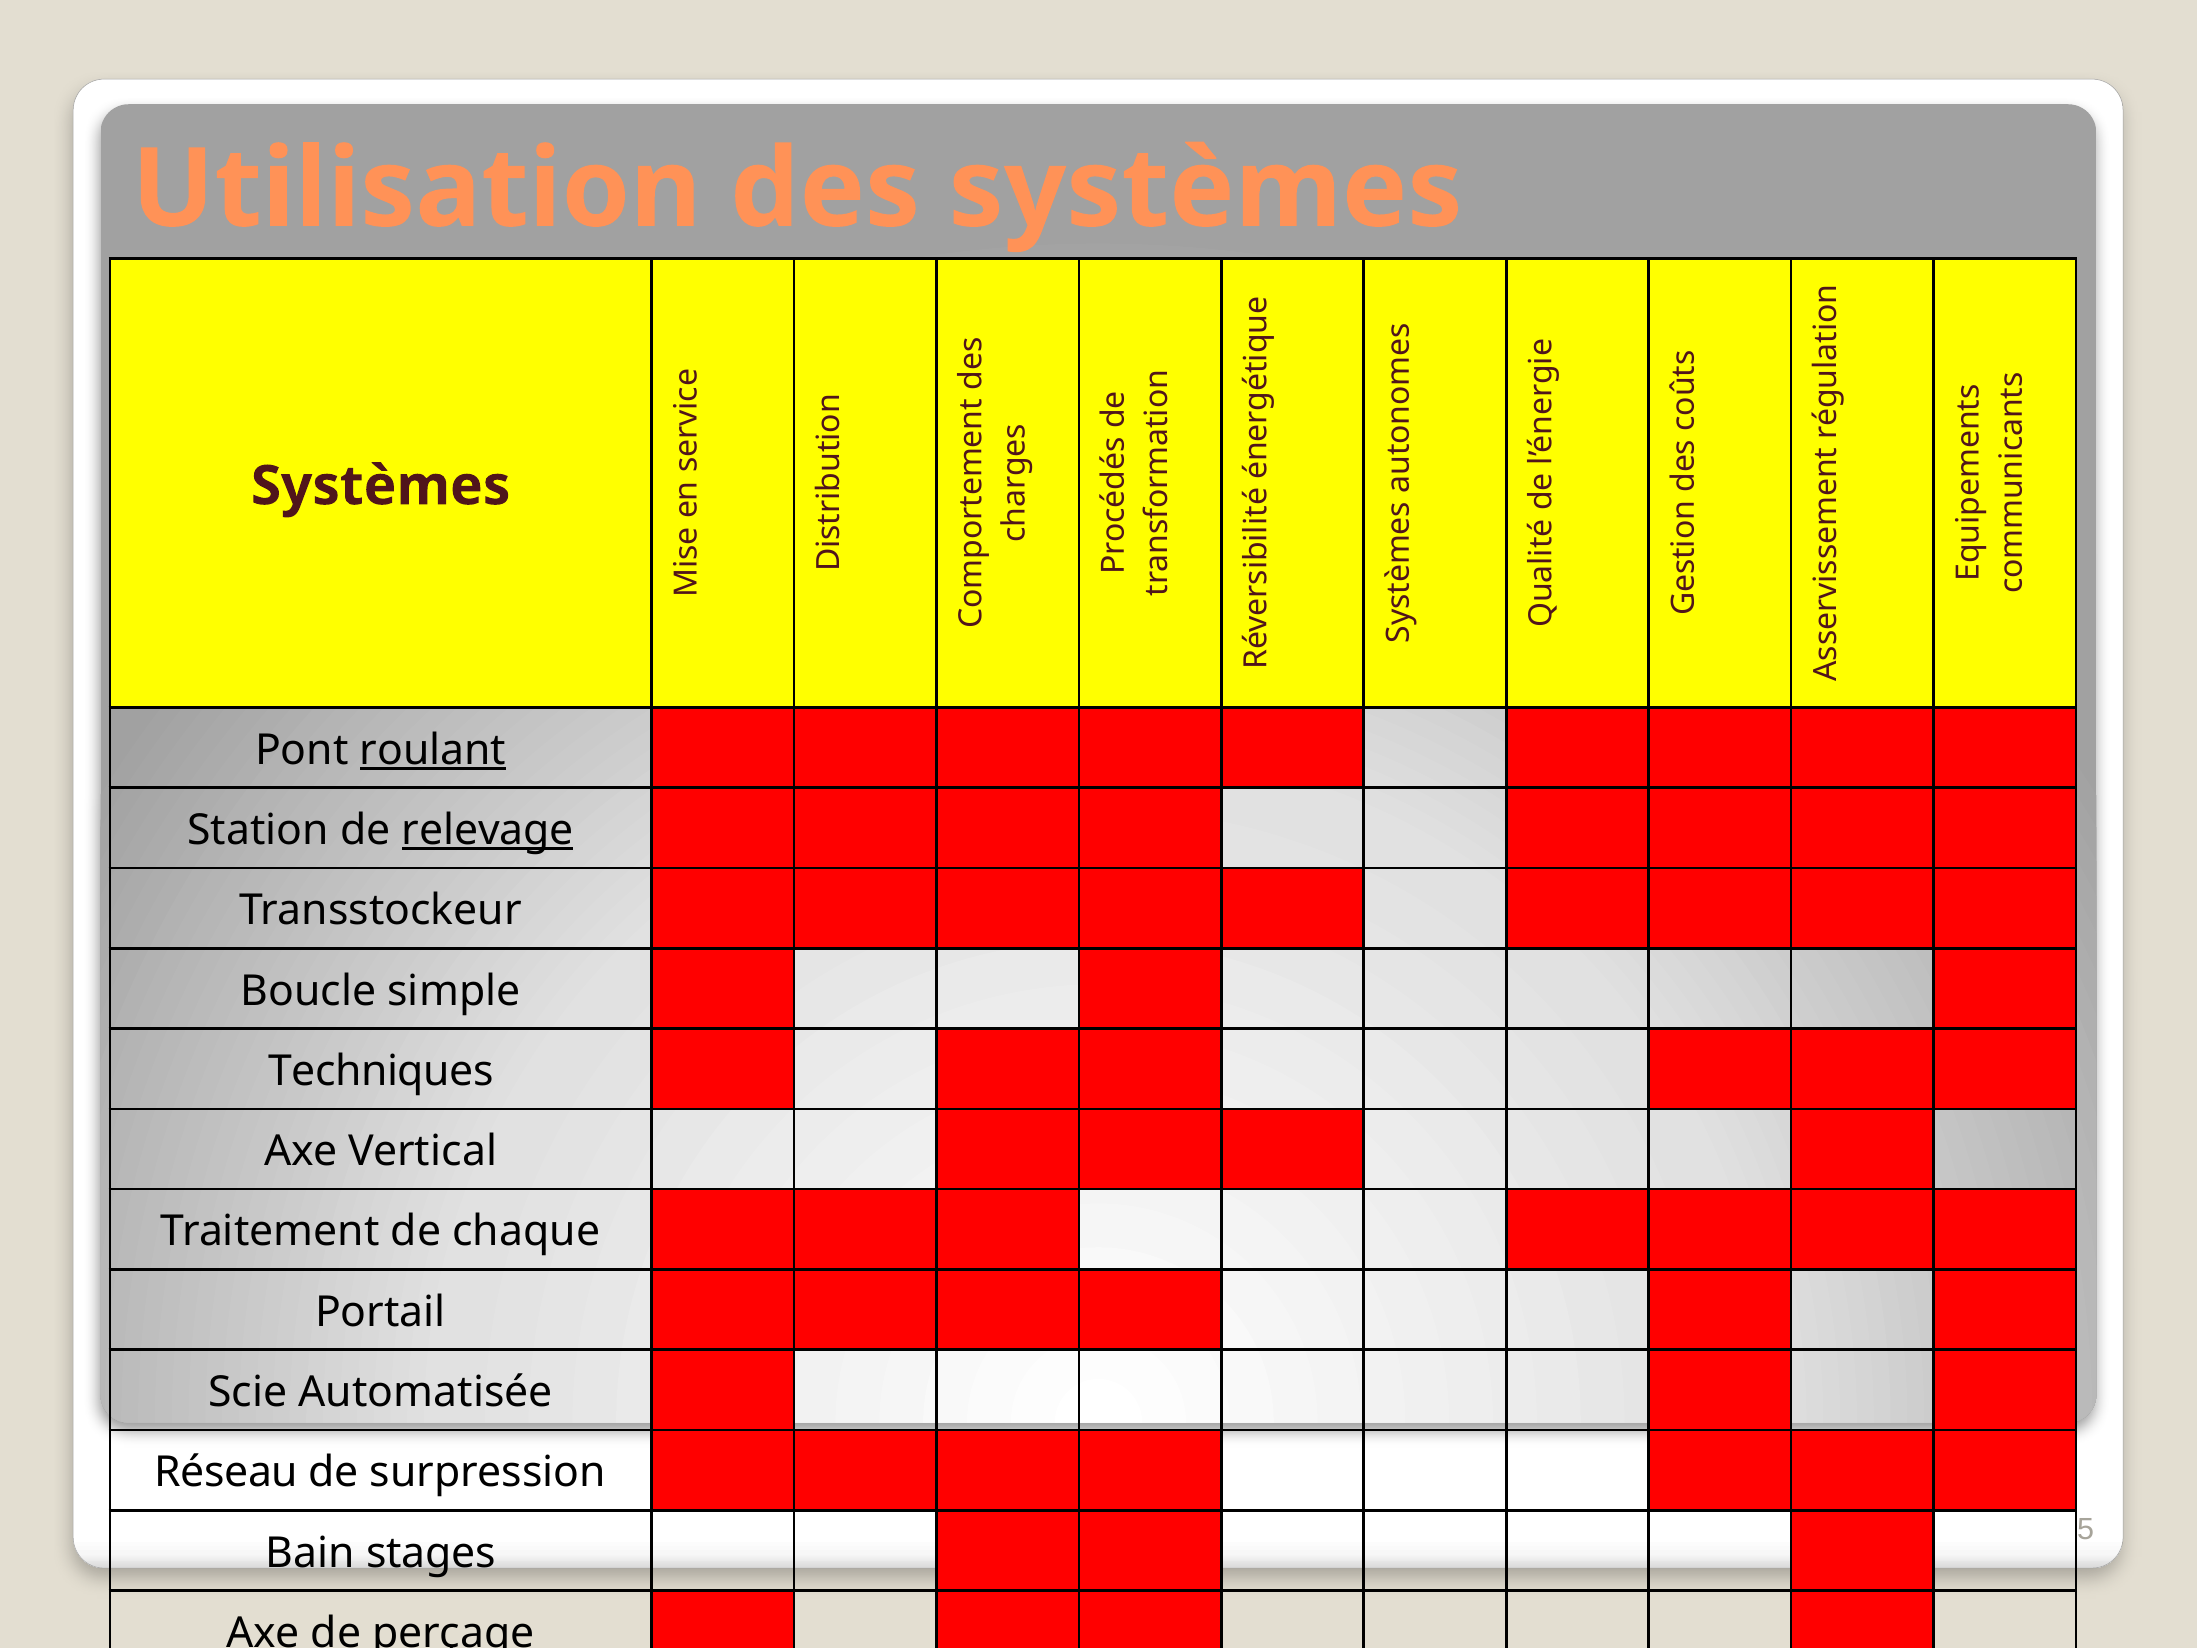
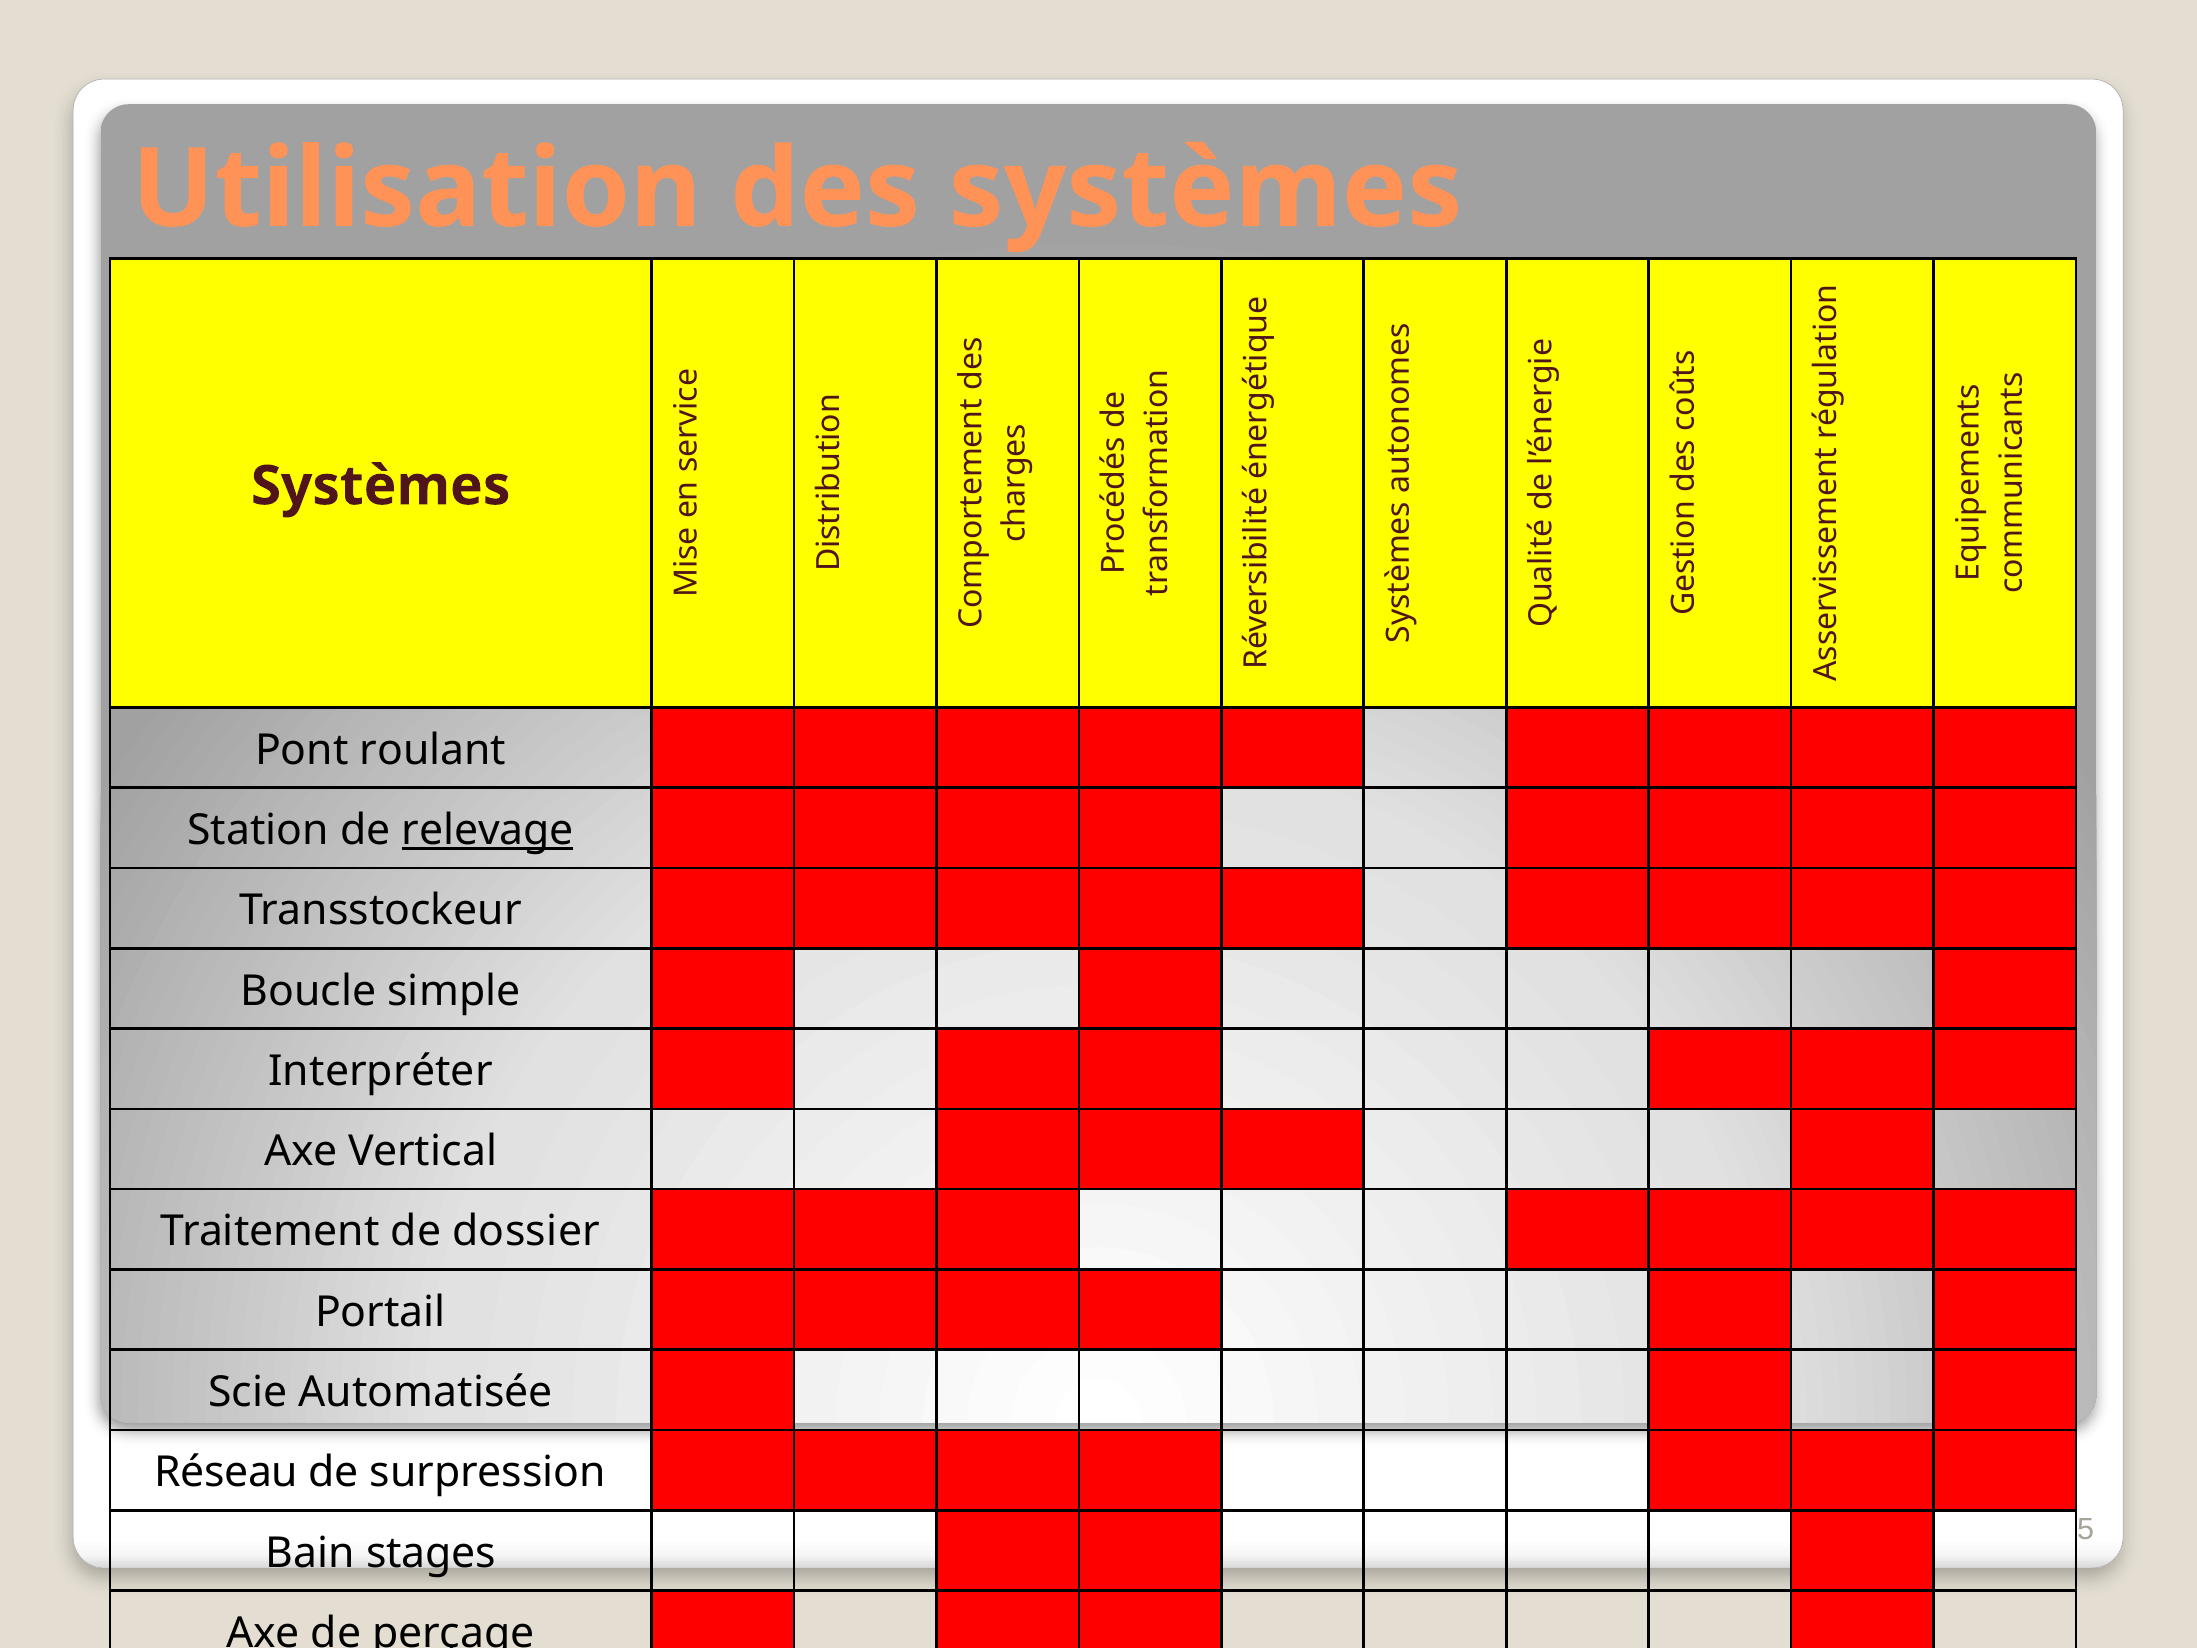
roulant underline: present -> none (433, 750)
Techniques: Techniques -> Interpréter (381, 1071)
chaque: chaque -> dossier (526, 1232)
